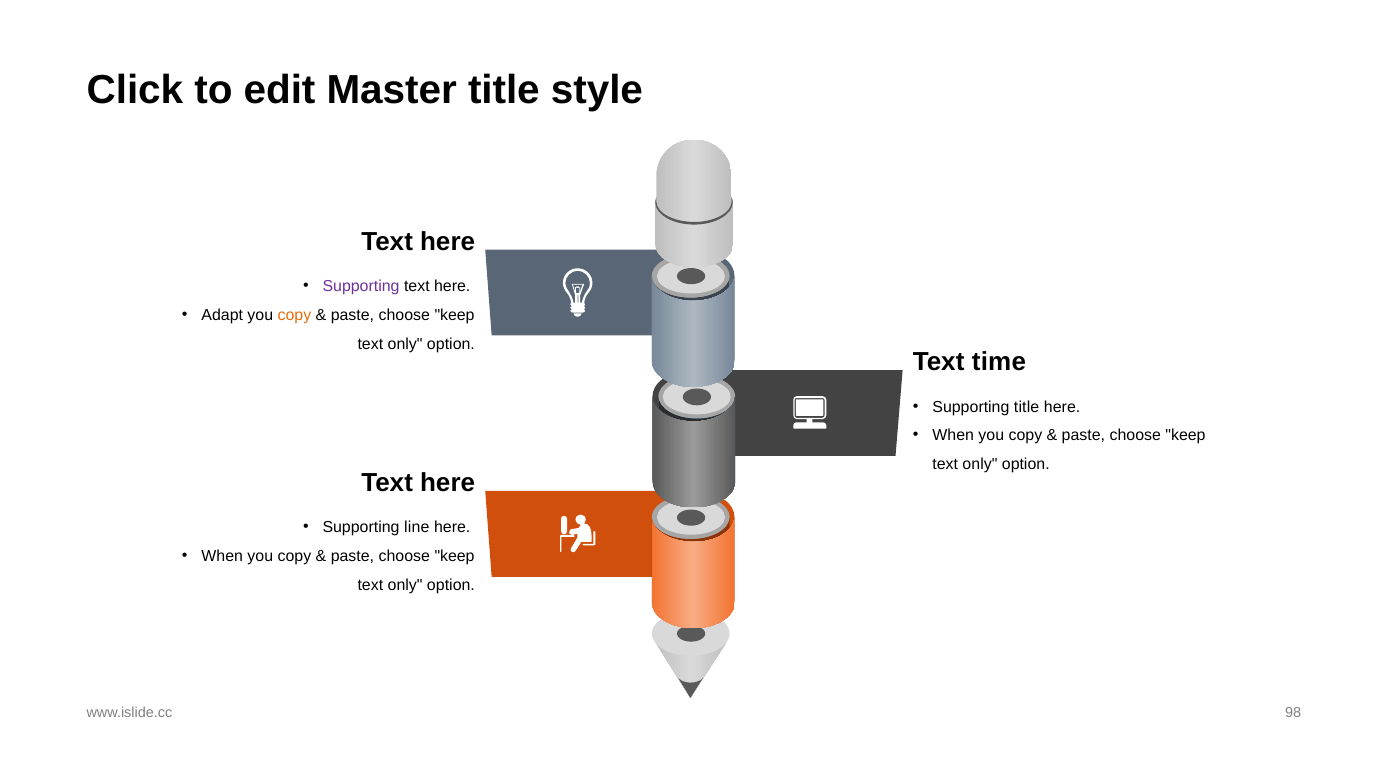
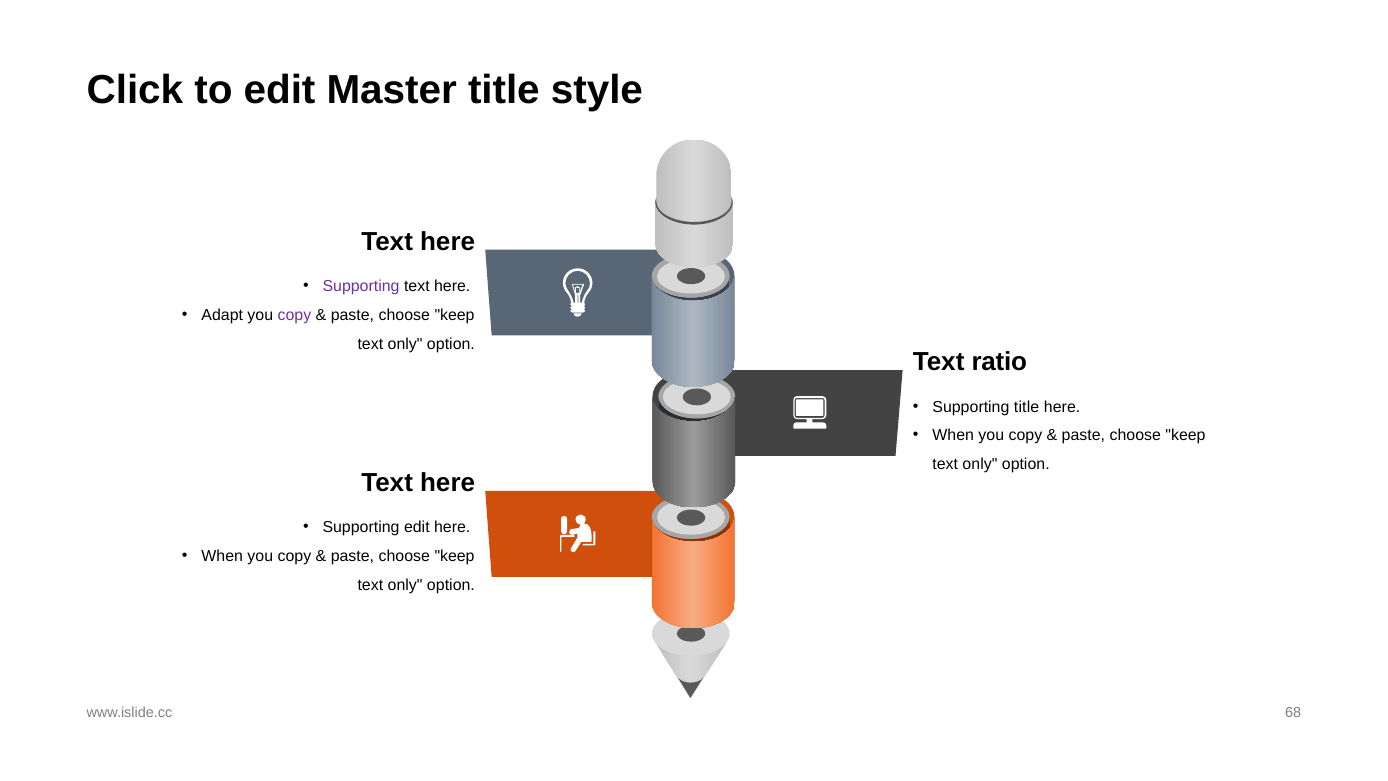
copy colour: orange -> purple (294, 315)
time: time -> ratio (999, 362)
Supporting line: line -> edit (417, 528)
98: 98 -> 68 (1293, 712)
